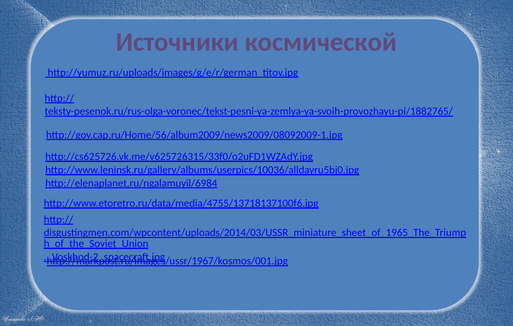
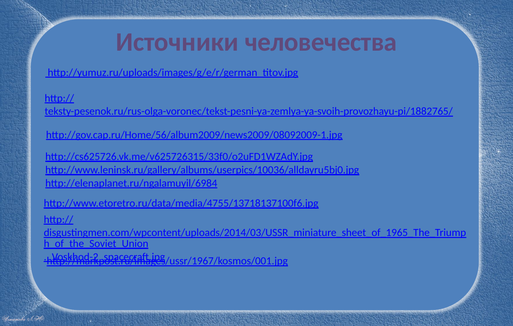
космической: космической -> человечества (321, 42)
